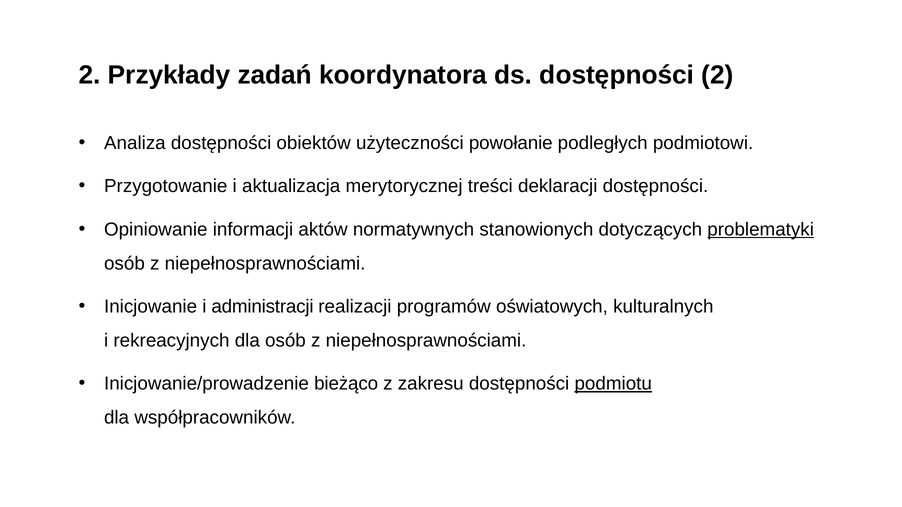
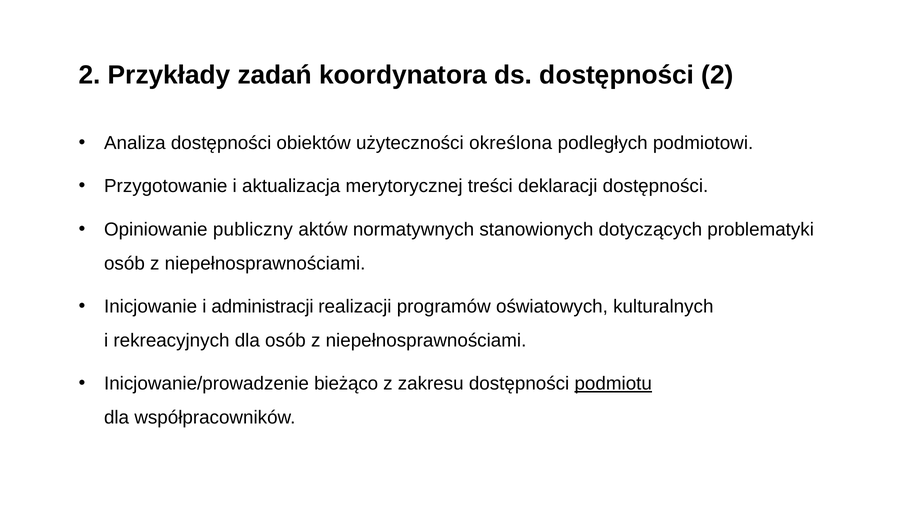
powołanie: powołanie -> określona (511, 143)
informacji: informacji -> publiczny (253, 230)
problematyki underline: present -> none (761, 230)
